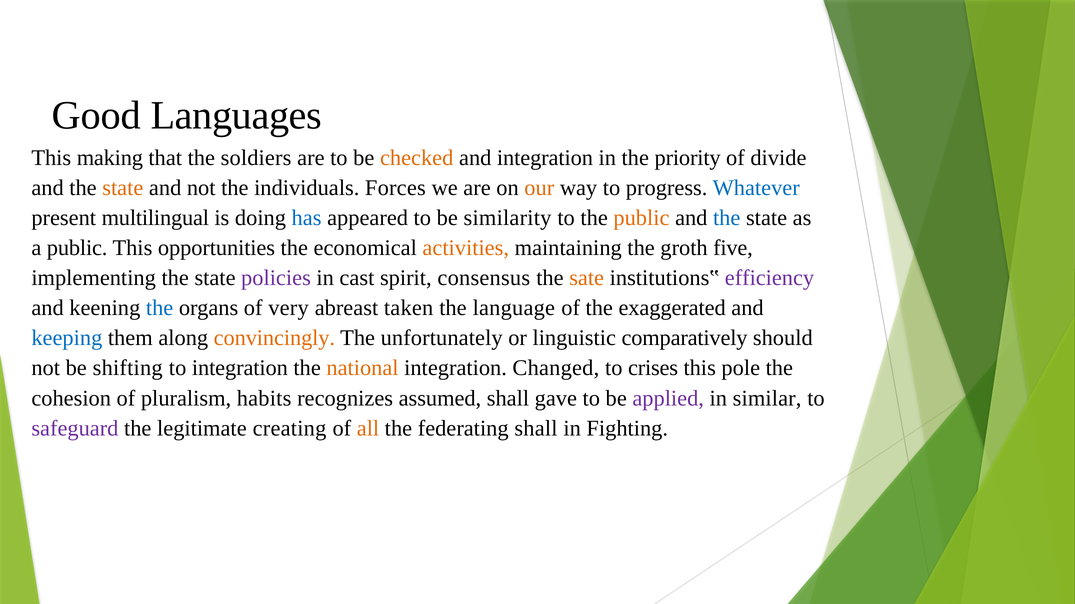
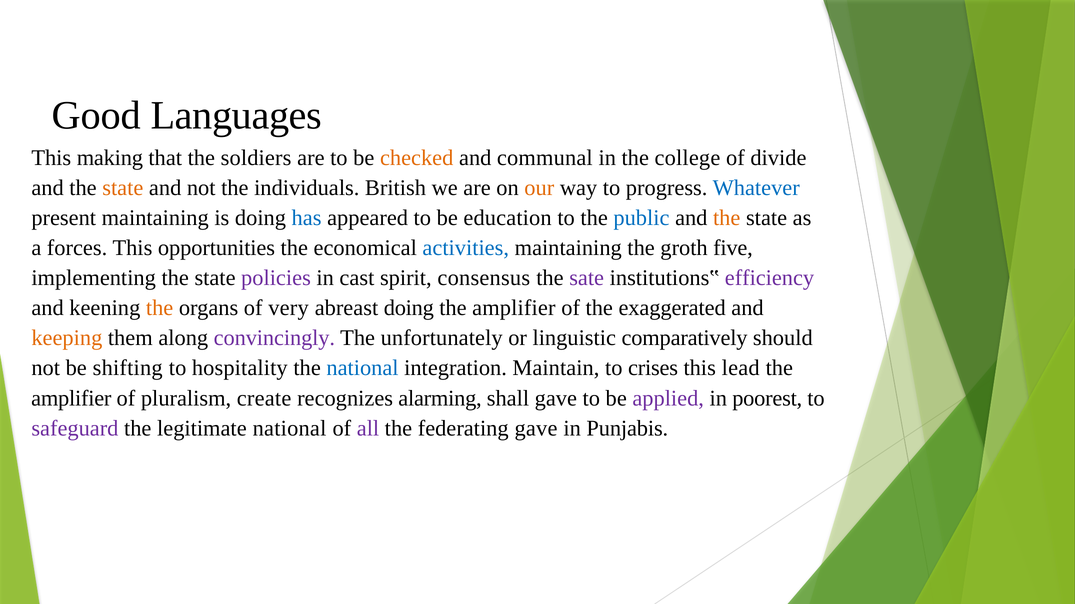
and integration: integration -> communal (545, 158)
priority: priority -> college (687, 158)
Forces: Forces -> British (395, 188)
present multilingual: multilingual -> maintaining (155, 218)
similarity: similarity -> education (508, 218)
public colour: orange -> blue (641, 218)
the colour: blue -> orange (727, 218)
a public: public -> forces (77, 248)
activities colour: orange -> blue (466, 248)
sate colour: orange -> purple (587, 278)
the colour: blue -> orange (160, 308)
abreast taken: taken -> doing (409, 308)
language: language -> amplifier (514, 308)
keeping colour: blue -> orange (67, 338)
convincingly colour: orange -> purple (274, 338)
to integration: integration -> hospitality (240, 368)
national colour: orange -> blue (363, 368)
Changed: Changed -> Maintain (556, 368)
pole: pole -> lead (741, 368)
cohesion: cohesion -> amplifier (71, 399)
habits: habits -> create (264, 399)
assumed: assumed -> alarming (440, 399)
similar: similar -> poorest (767, 399)
legitimate creating: creating -> national (290, 429)
all colour: orange -> purple (368, 429)
federating shall: shall -> gave (536, 429)
Fighting: Fighting -> Punjabis (627, 429)
